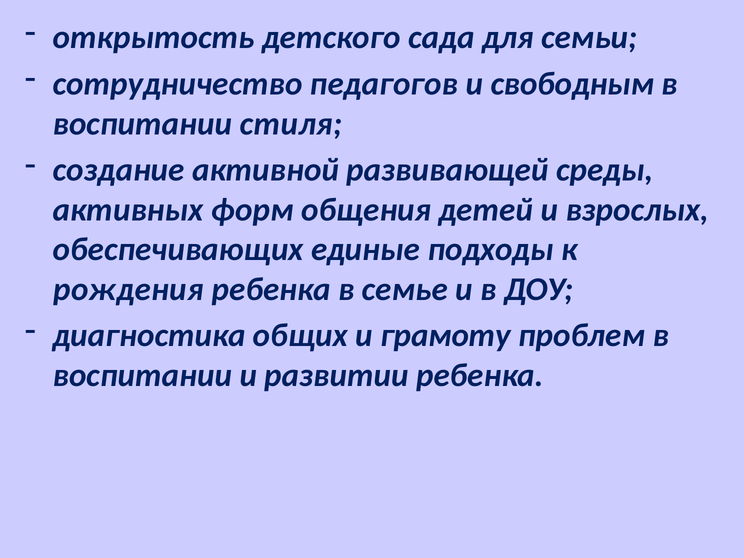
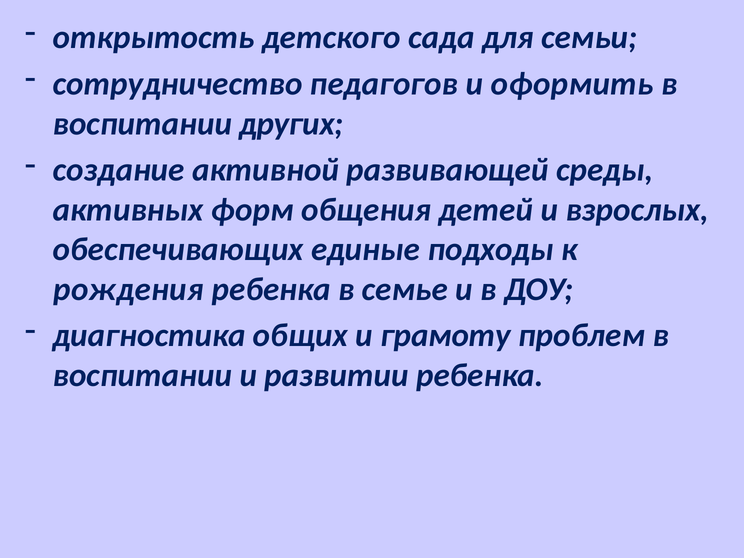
свободным: свободным -> оформить (572, 84)
стиля: стиля -> других (291, 124)
